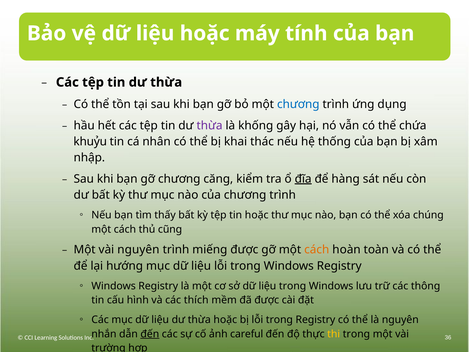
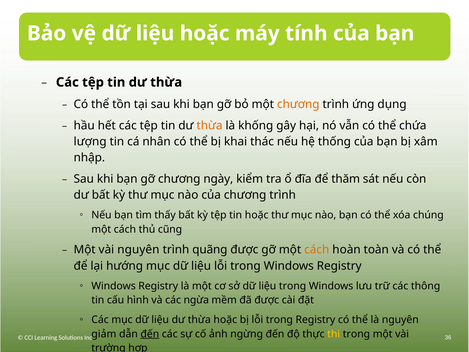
chương colour: blue -> orange (298, 104)
thừa colour: purple -> orange (210, 125)
khuỷu: khuỷu -> lượng (90, 141)
căng: căng -> ngày (218, 179)
đĩa underline: present -> none (303, 179)
hàng: hàng -> thăm (346, 179)
miếng: miếng -> quãng (210, 250)
thích: thích -> ngừa (196, 300)
nhắn: nhắn -> giảm (104, 334)
careful: careful -> ngừng (247, 334)
